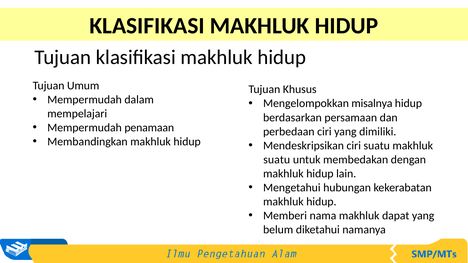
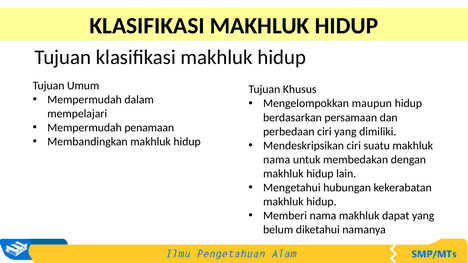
misalnya: misalnya -> maupun (372, 104)
suatu: suatu -> nama (277, 160)
